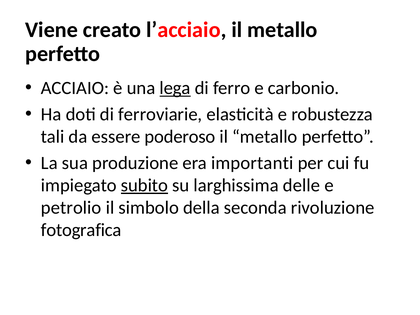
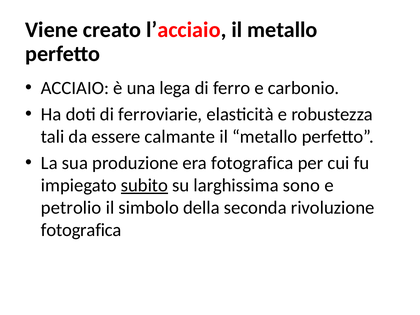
lega underline: present -> none (175, 88)
poderoso: poderoso -> calmante (180, 137)
era importanti: importanti -> fotografica (252, 163)
delle: delle -> sono (301, 185)
